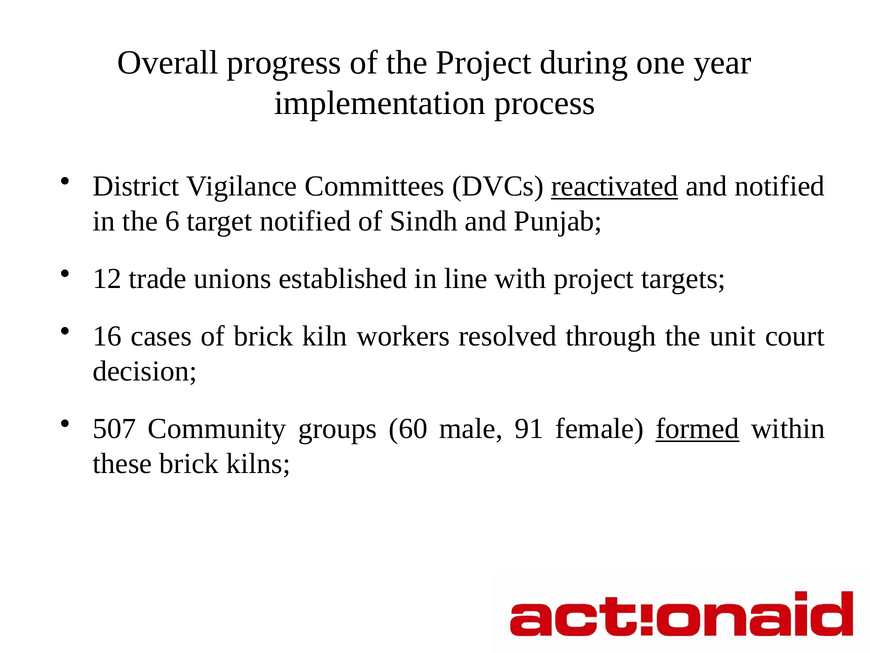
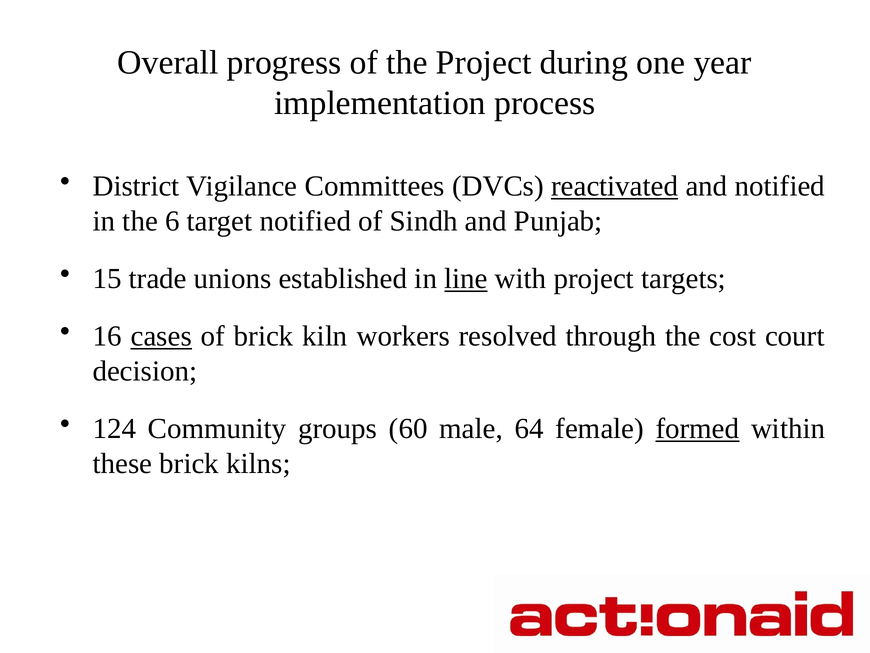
12: 12 -> 15 (107, 279)
line underline: none -> present (466, 279)
cases underline: none -> present (161, 336)
unit: unit -> cost (733, 336)
507: 507 -> 124 (114, 428)
91: 91 -> 64 (529, 428)
